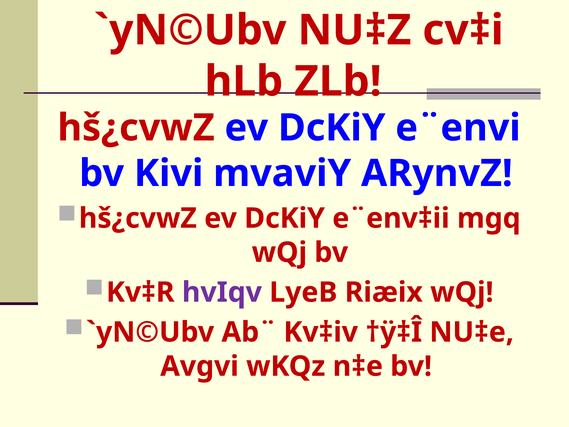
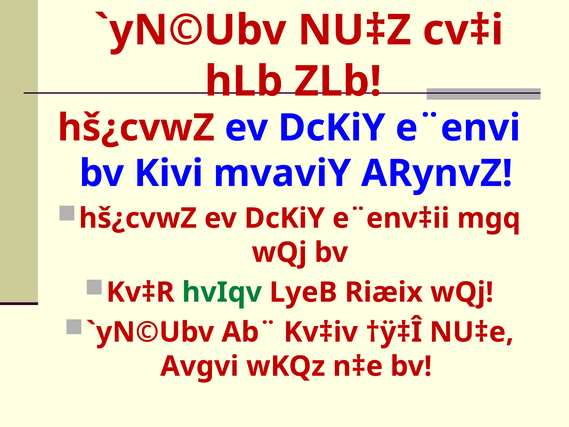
hvIqv colour: purple -> green (222, 292)
